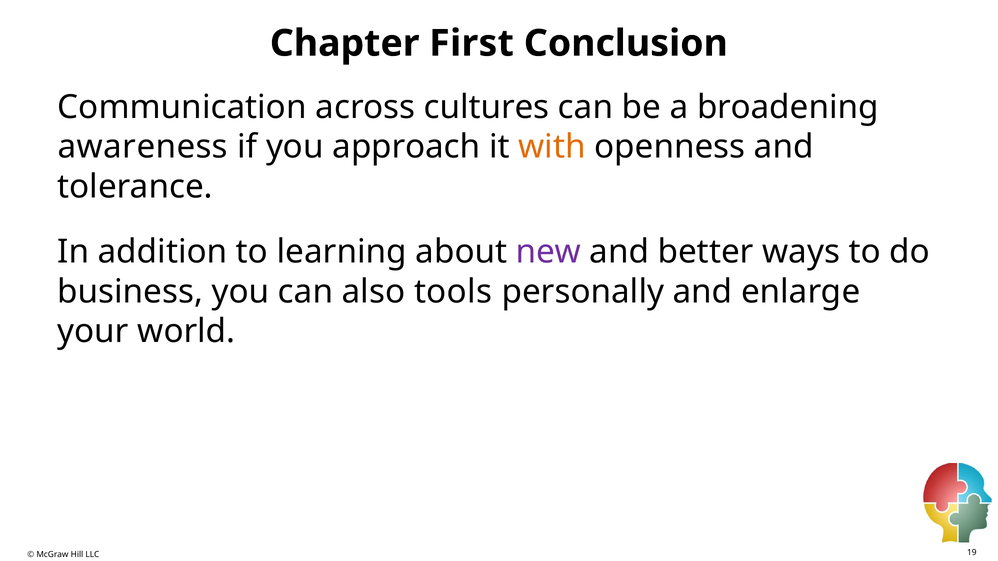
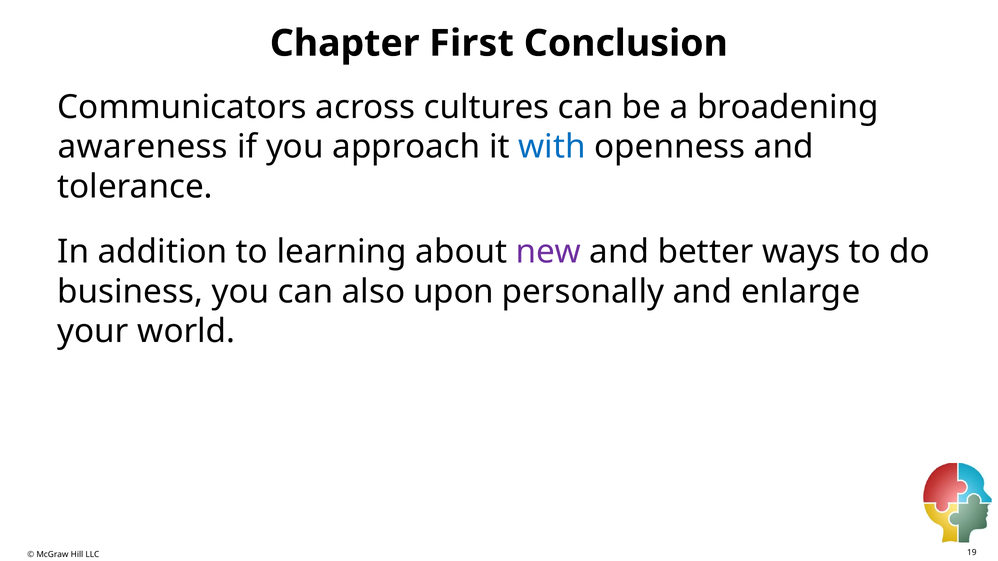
Communication: Communication -> Communicators (182, 107)
with colour: orange -> blue (552, 147)
tools: tools -> upon (454, 292)
